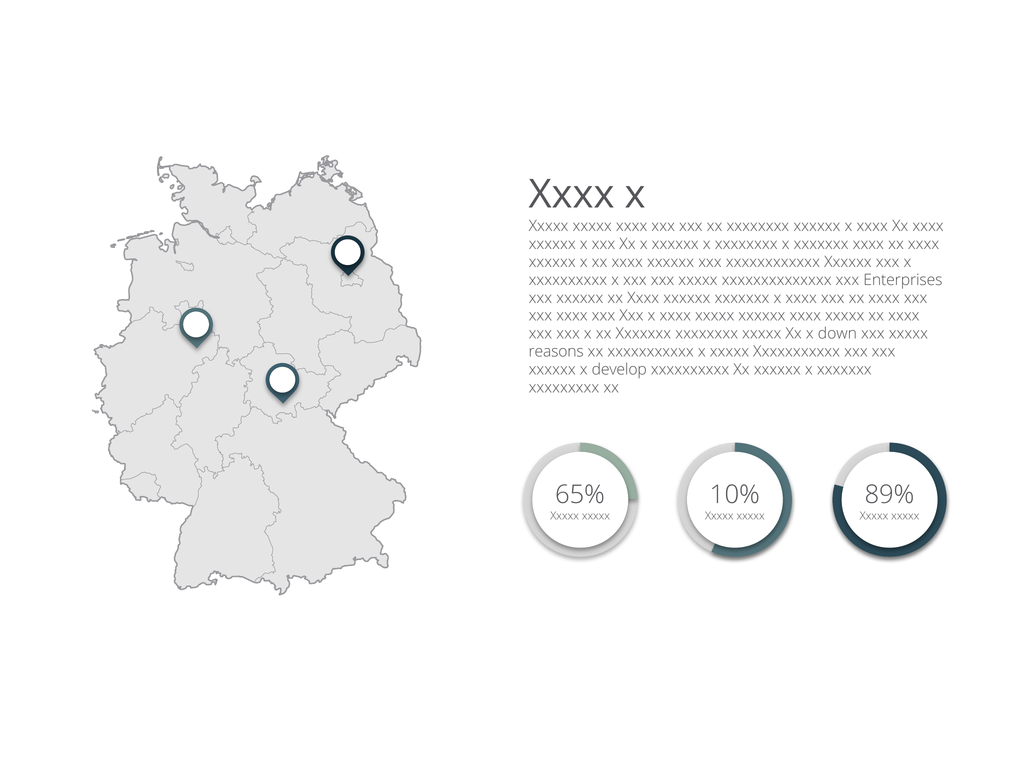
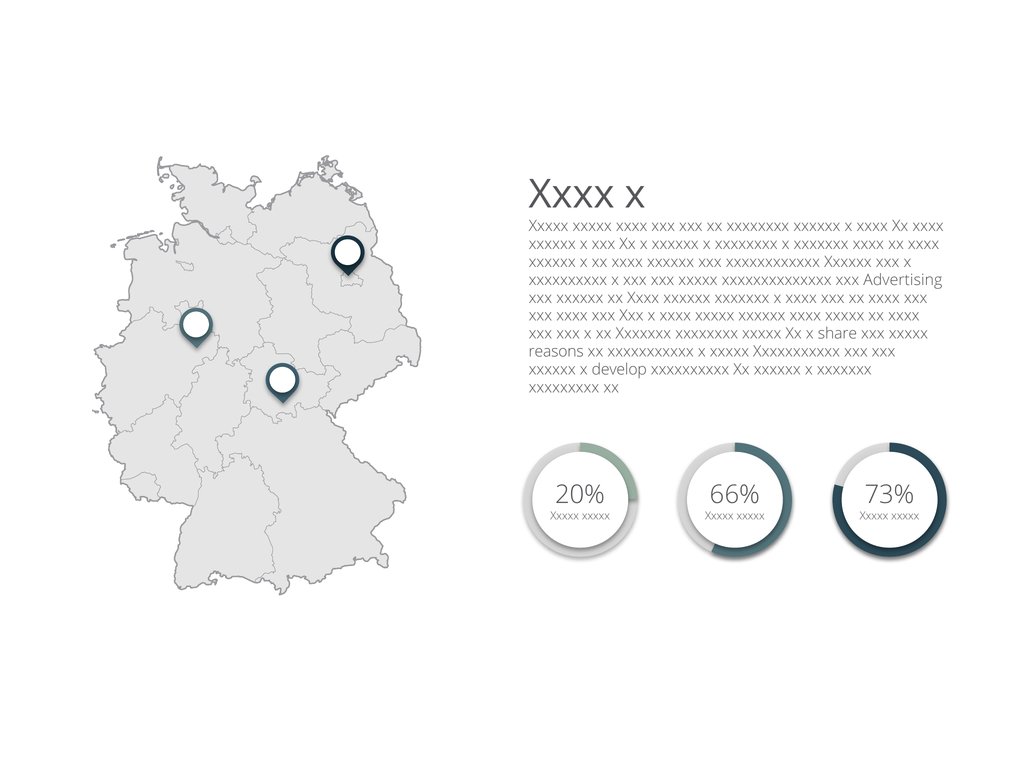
Enterprises: Enterprises -> Advertising (903, 280)
down: down -> share (837, 334)
65%: 65% -> 20% (580, 495)
10%: 10% -> 66% (735, 495)
89%: 89% -> 73% (890, 495)
